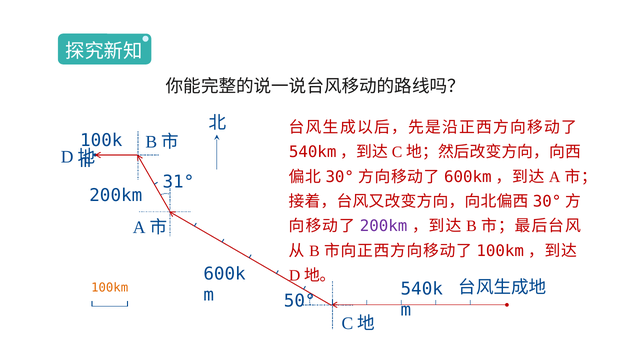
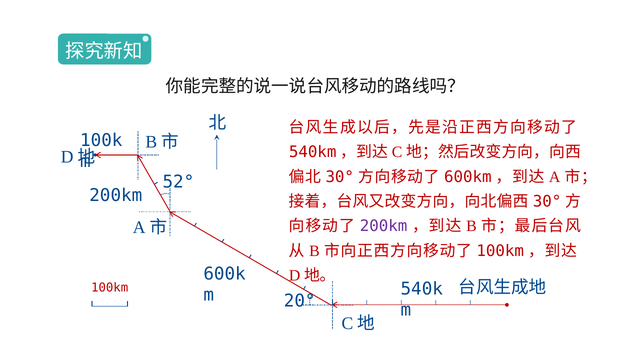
31°: 31° -> 52° (178, 182)
100km colour: orange -> red (110, 287)
50°: 50° -> 20° (300, 301)
